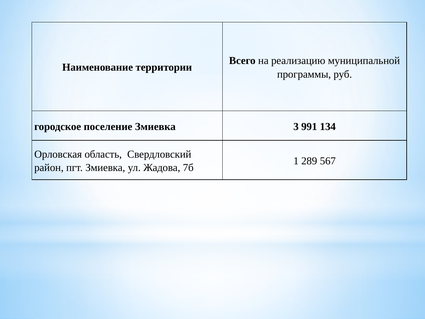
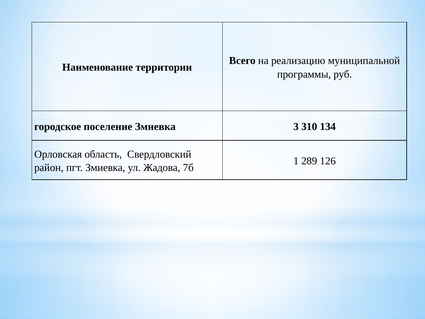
991: 991 -> 310 (309, 126)
567: 567 -> 126 (328, 161)
